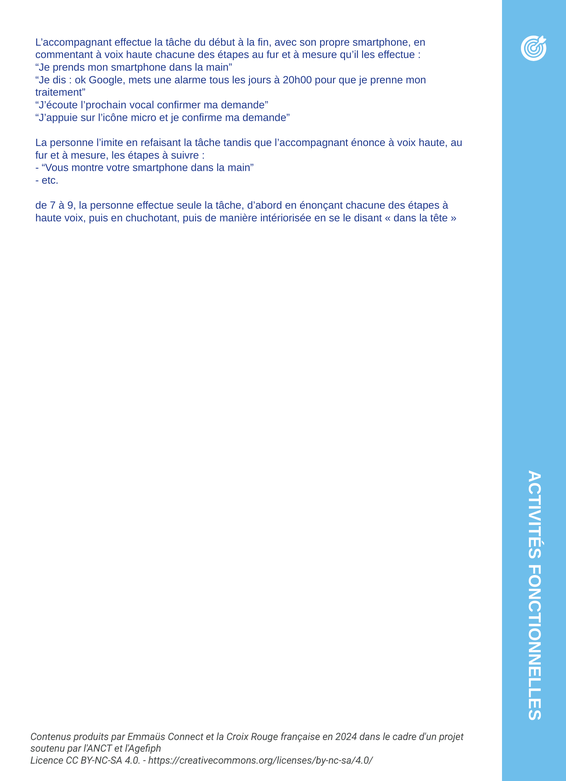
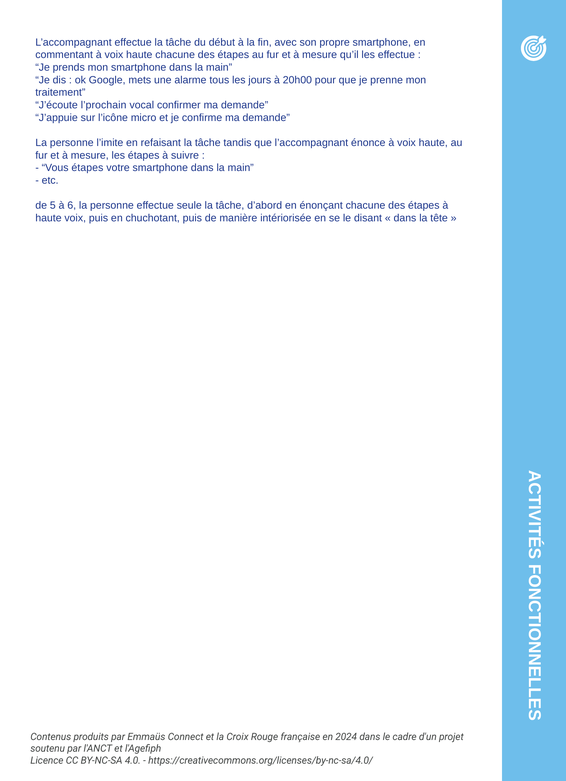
Vous montre: montre -> étapes (87, 168)
7: 7 -> 5 (53, 206)
9: 9 -> 6 (72, 206)
